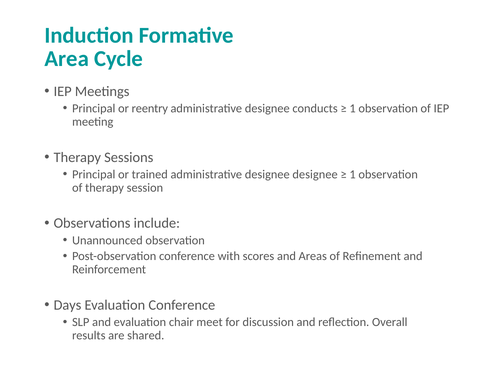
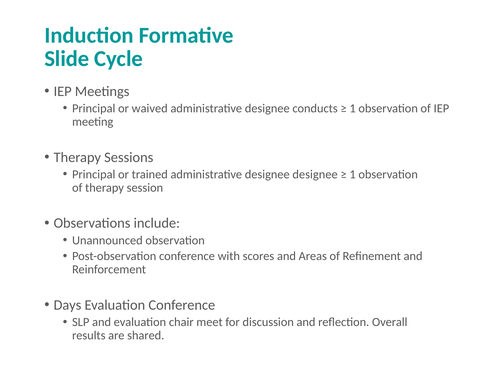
Area: Area -> Slide (67, 58)
reentry: reentry -> waived (150, 108)
